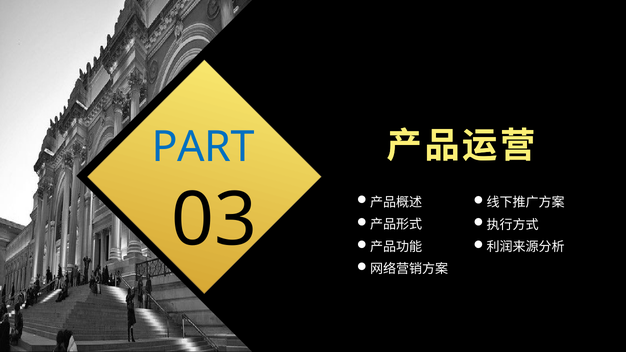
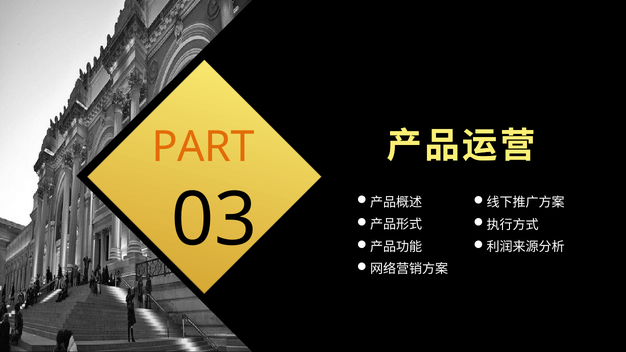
PART colour: blue -> orange (203, 147)
